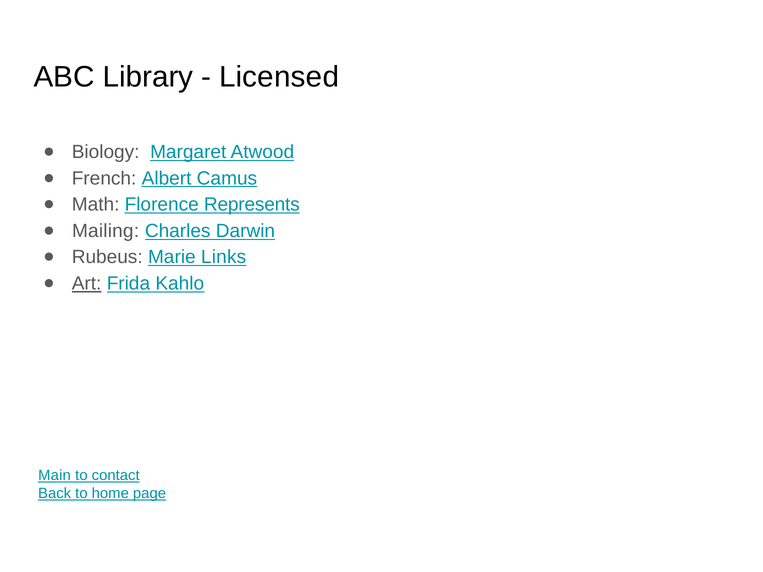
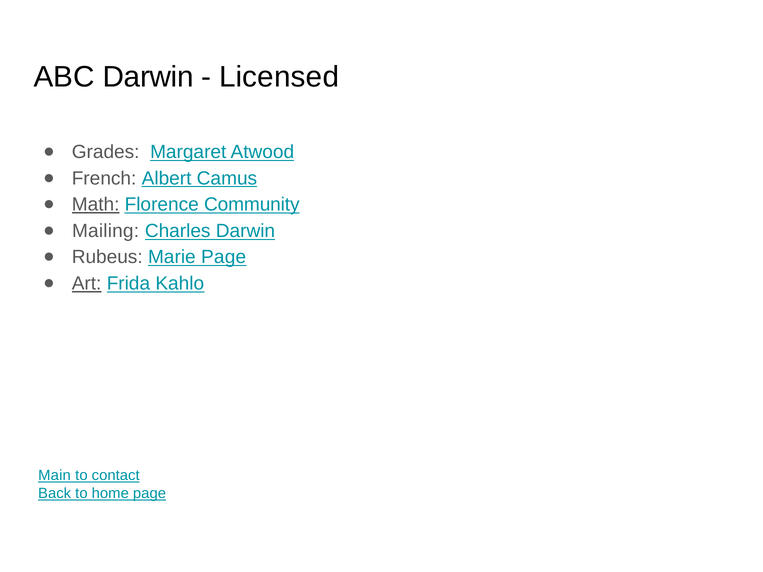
ABC Library: Library -> Darwin (148, 77)
Biology: Biology -> Grades (106, 152)
Math underline: none -> present (96, 205)
Represents: Represents -> Community (252, 205)
Marie Links: Links -> Page (224, 257)
